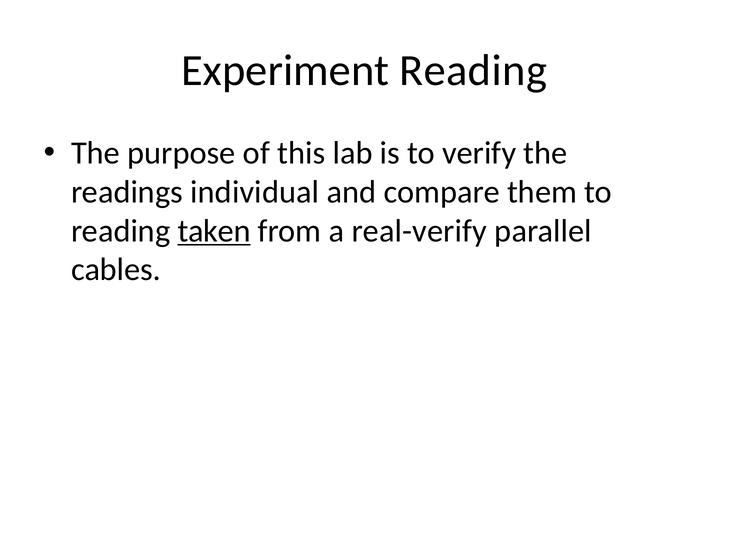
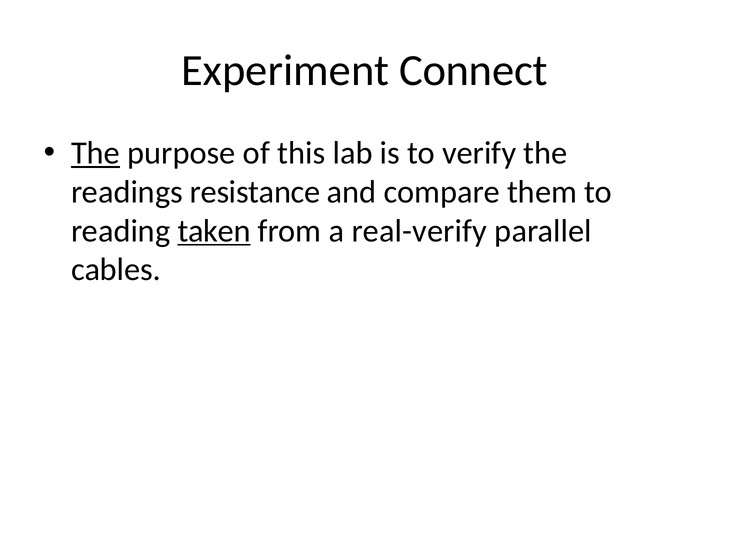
Experiment Reading: Reading -> Connect (473, 71)
The underline: none -> present (96, 153)
individual: individual -> resistance (255, 192)
